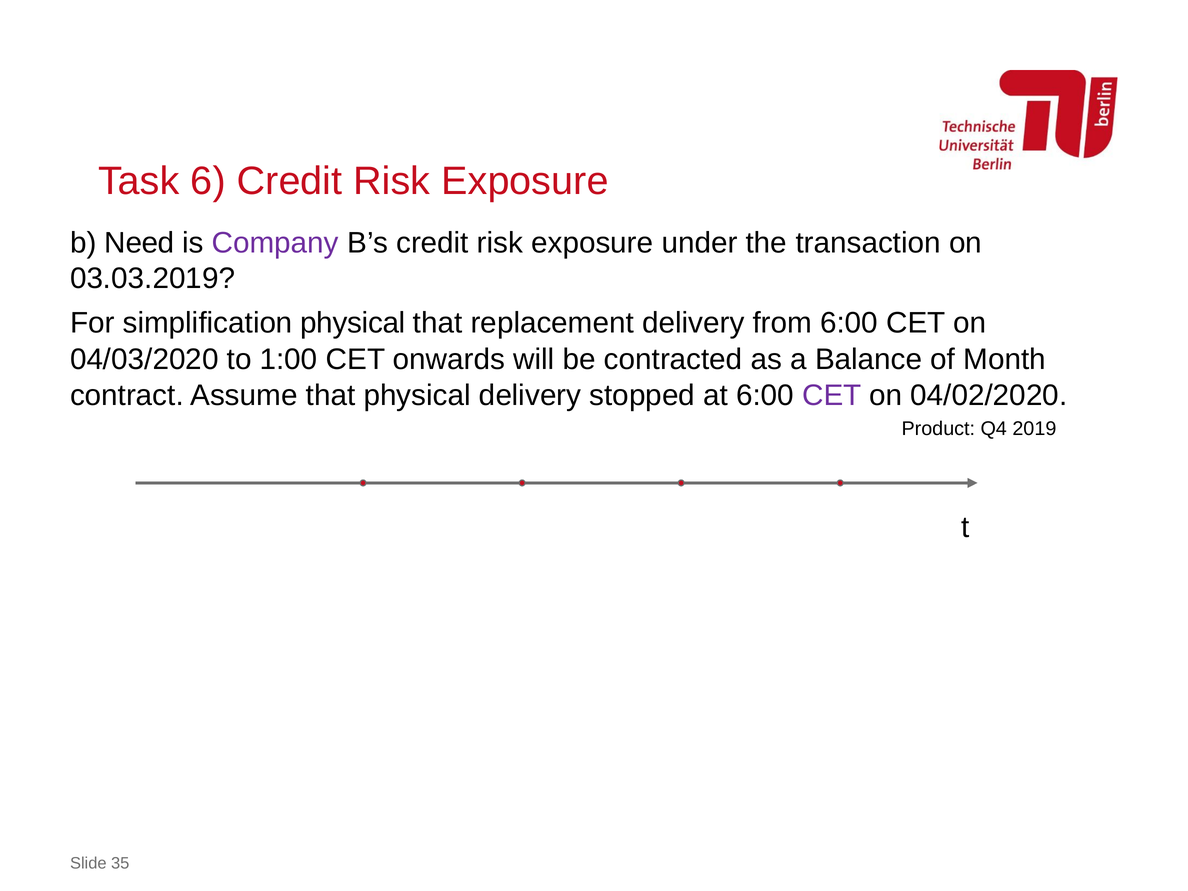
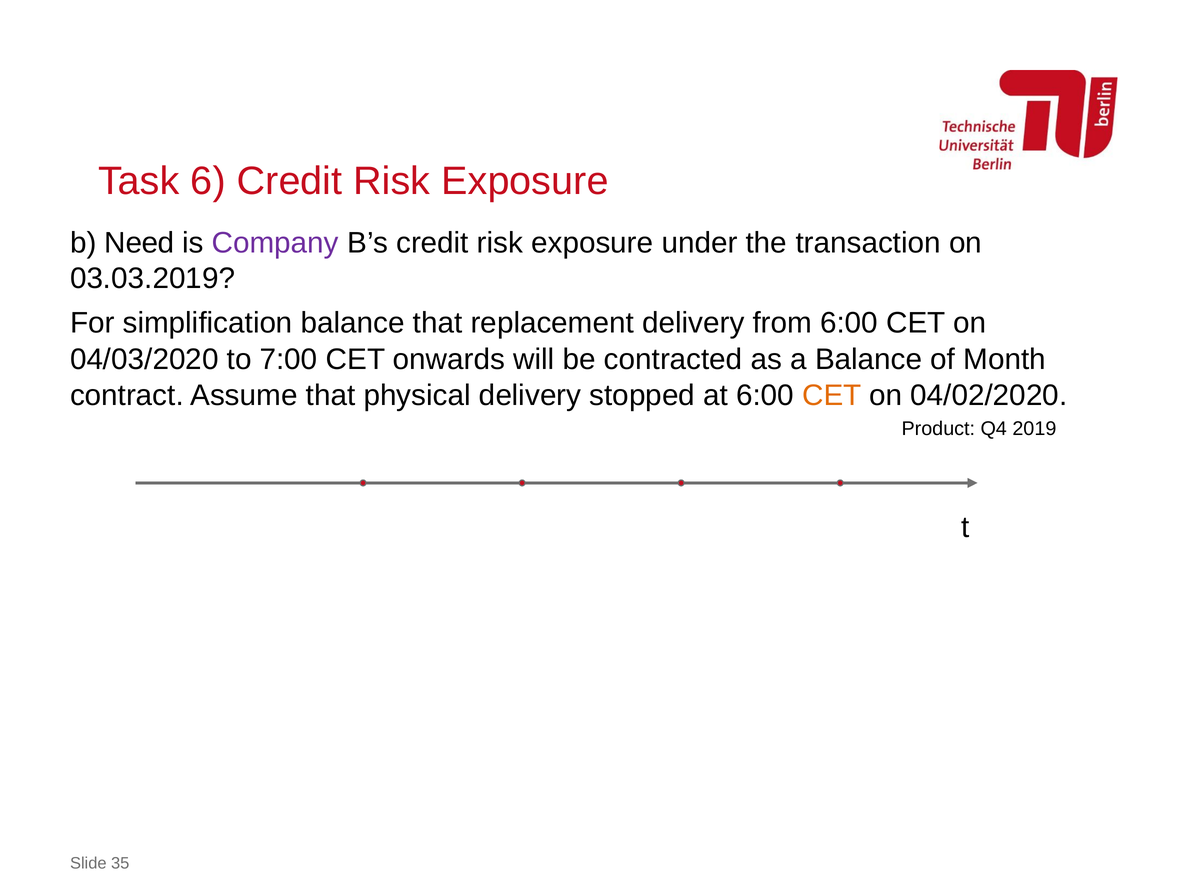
simplification physical: physical -> balance (353, 323)
1:00: 1:00 -> 7:00 (289, 359)
CET colour: purple -> orange (832, 396)
